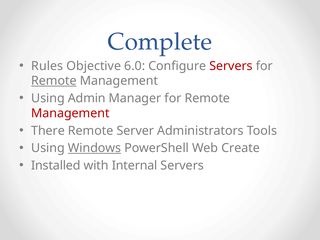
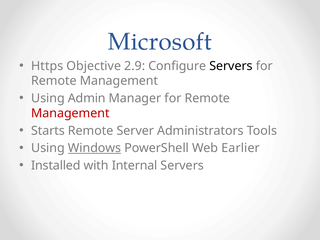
Complete: Complete -> Microsoft (160, 42)
Rules: Rules -> Https (47, 66)
6.0: 6.0 -> 2.9 (135, 66)
Servers colour: red -> black (231, 66)
Remote underline: present -> none (54, 81)
There: There -> Starts (48, 131)
Create: Create -> Earlier (241, 148)
